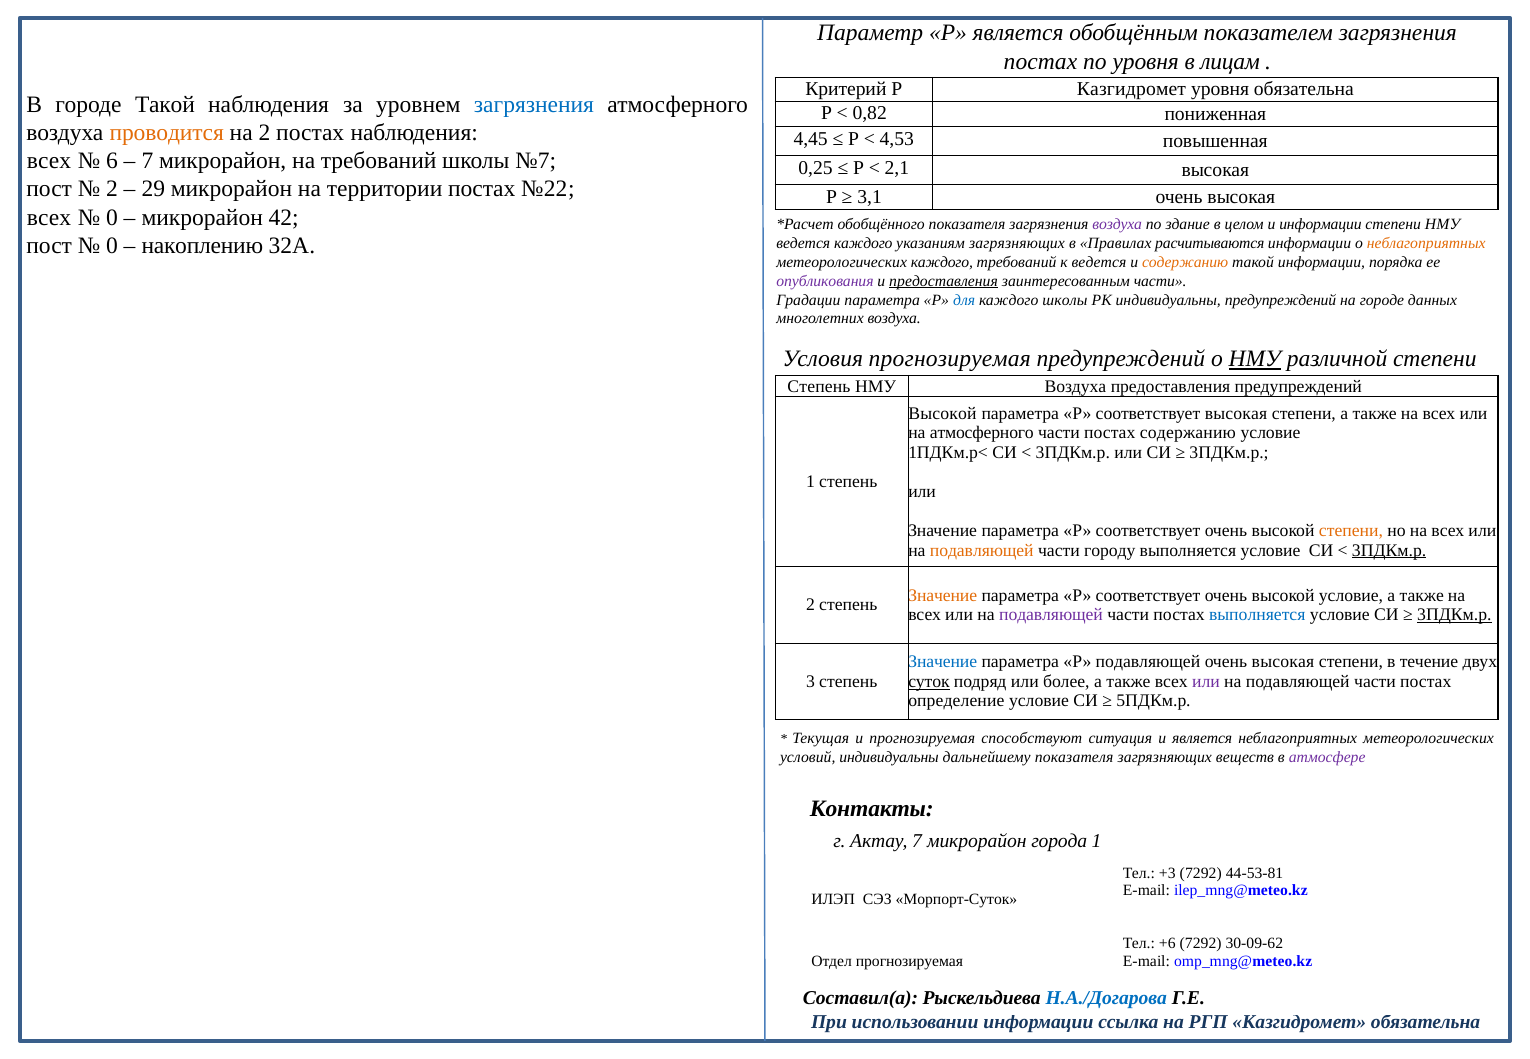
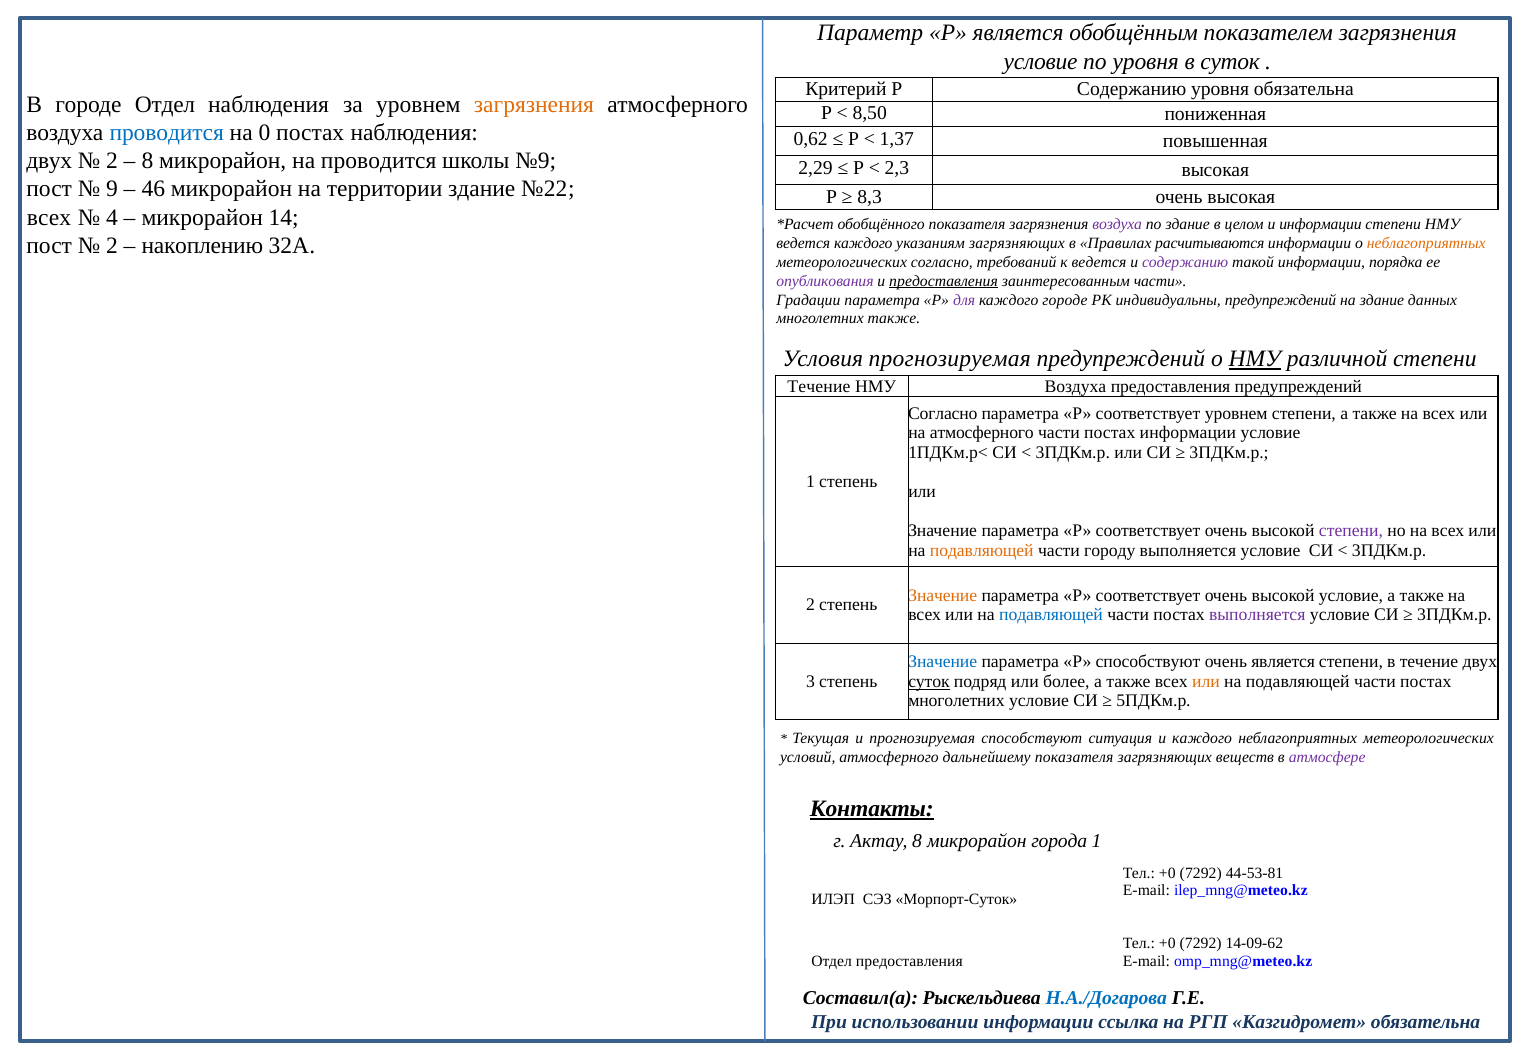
постах: постах -> условие (1041, 61)
в лицам: лицам -> суток (1230, 61)
Р Казгидромет: Казгидромет -> Содержанию (1132, 89)
городе Такой: Такой -> Отдел (165, 104)
загрязнения colour: blue -> orange (534, 104)
0,82: 0,82 -> 8,50 (870, 114)
проводится colour: orange -> blue (167, 133)
на 2: 2 -> 0 (264, 133)
4,45: 4,45 -> 0,62 (811, 139)
4,53: 4,53 -> 1,37 (897, 139)
всех: всех -> двух (49, 161)
6: 6 -> 2 (112, 161)
7: 7 -> 8 (147, 161)
на требований: требований -> проводится (379, 161)
№7: №7 -> №9 (536, 161)
0,25: 0,25 -> 2,29 (816, 168)
2,1: 2,1 -> 2,3 (897, 168)
2: 2 -> 9 (112, 189)
29: 29 -> 46 (153, 189)
территории постах: постах -> здание (482, 189)
3,1: 3,1 -> 8,3 (870, 197)
0: 0 -> 4 (112, 217)
42: 42 -> 14 (284, 217)
0: 0 -> 2 (112, 246)
метеорологических каждого: каждого -> согласно (942, 262)
содержанию colour: orange -> purple (1185, 262)
для colour: blue -> purple (964, 300)
каждого школы: школы -> городе (1065, 300)
на городе: городе -> здание (1382, 300)
многолетних воздуха: воздуха -> также (894, 319)
Степень: Степень -> Течение (819, 386)
Высокой: Высокой -> Согласно (943, 413)
соответствует высокая: высокая -> уровнем (1236, 413)
постах содержанию: содержанию -> информации (1188, 433)
степени colour: orange -> purple (1351, 531)
3ПДКм.р underline: present -> none (1389, 550)
подавляющей colour: purple -> blue (1051, 615)
выполняется colour: blue -> purple (1257, 615)
3ПДКм.р underline: present -> none (1454, 615)
Р подавляющей: подавляющей -> способствуют (1148, 662)
высокая: высокая -> является (1283, 662)
или colour: purple -> orange (1206, 682)
определение: определение -> многолетних (956, 701)
и является: является -> каждого (1202, 739)
условий индивидуальны: индивидуальны -> атмосферного (889, 757)
Контакты underline: none -> present (872, 809)
Актау 7: 7 -> 8 (917, 842)
+3: +3 -> +0 (1167, 873)
+6: +6 -> +0 (1167, 944)
30-09-62: 30-09-62 -> 14-09-62 (1254, 944)
Отдел прогнозируемая: прогнозируемая -> предоставления (909, 961)
